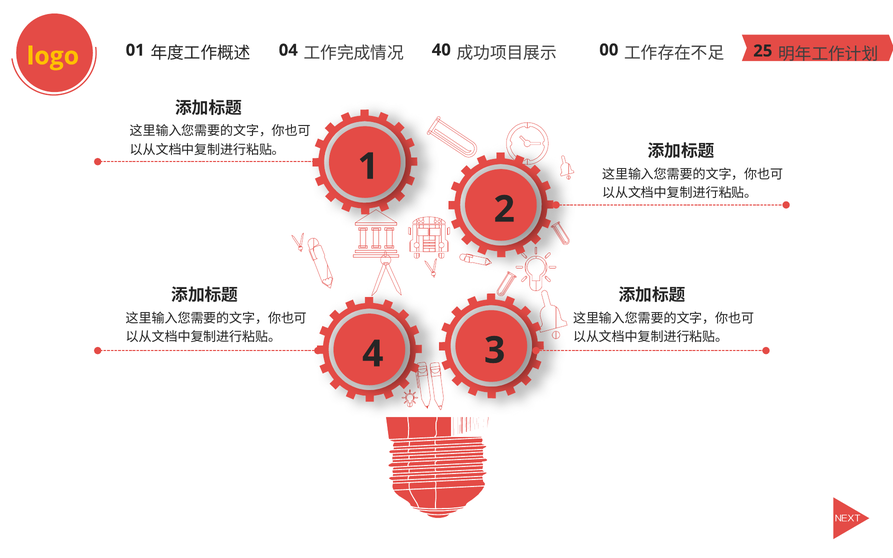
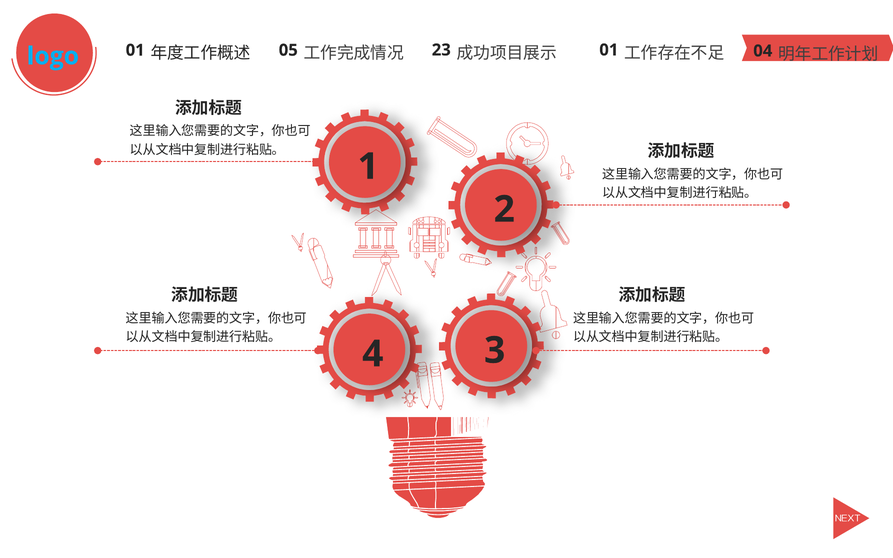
logo colour: yellow -> light blue (53, 56)
04: 04 -> 05 (288, 50)
40: 40 -> 23 (441, 50)
00: 00 -> 01 (609, 50)
25: 25 -> 04 (763, 51)
